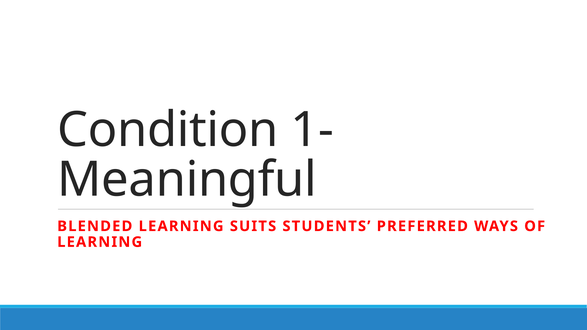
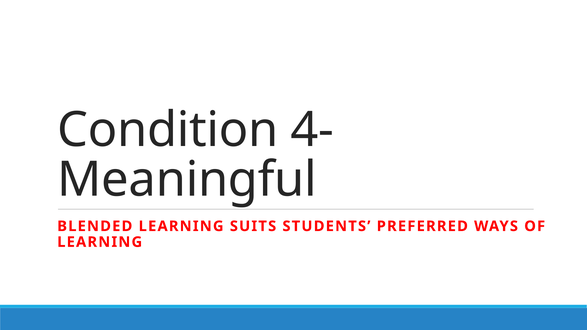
1-: 1- -> 4- (312, 130)
